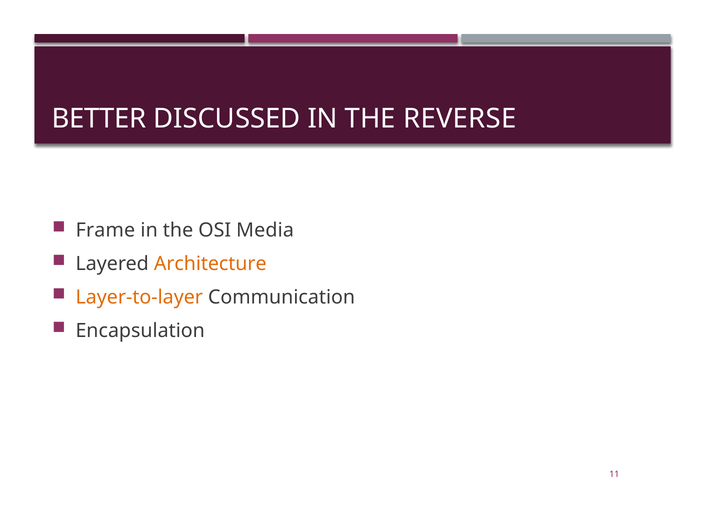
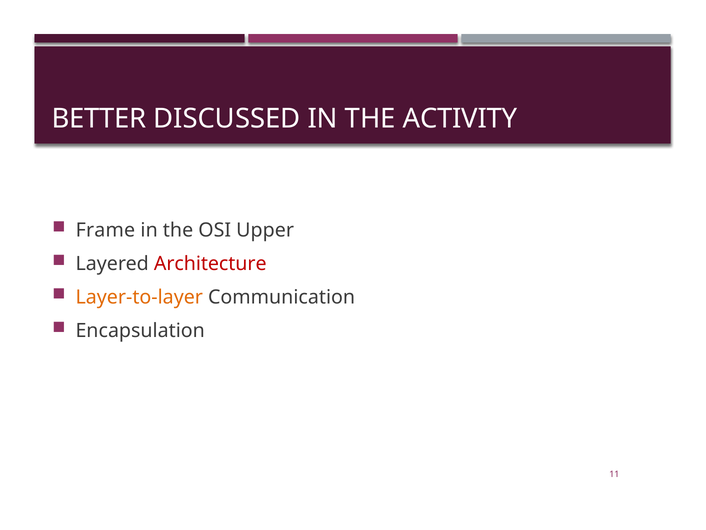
REVERSE: REVERSE -> ACTIVITY (460, 119)
Media: Media -> Upper (265, 230)
Architecture colour: orange -> red (210, 263)
